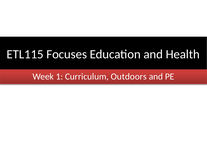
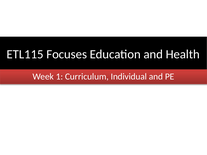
Outdoors: Outdoors -> Individual (129, 77)
